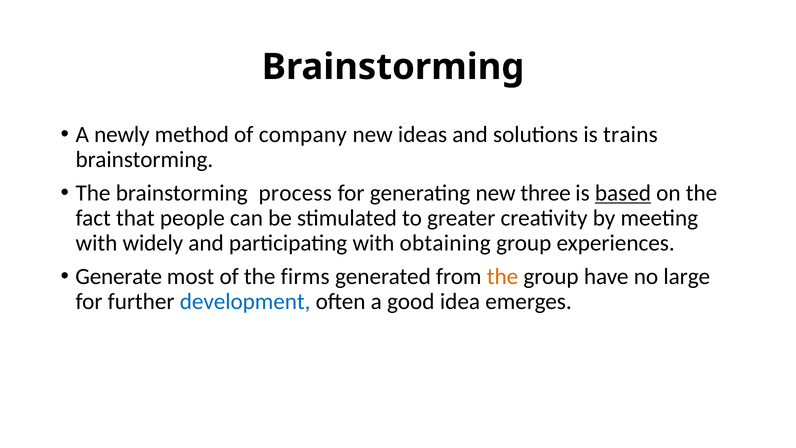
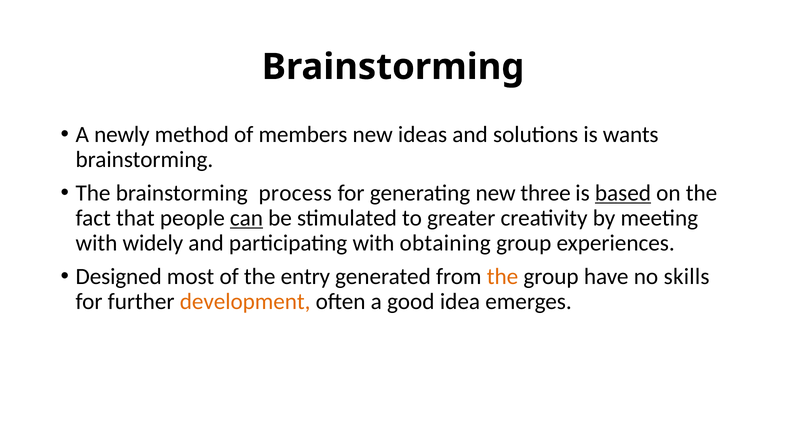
company: company -> members (303, 135)
trains: trains -> wants (631, 135)
can underline: none -> present (246, 218)
Generate: Generate -> Designed (119, 276)
firms: firms -> entry (305, 276)
large: large -> skills (687, 276)
development colour: blue -> orange (245, 301)
